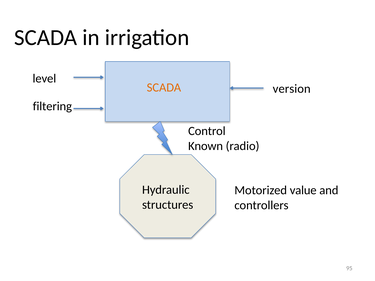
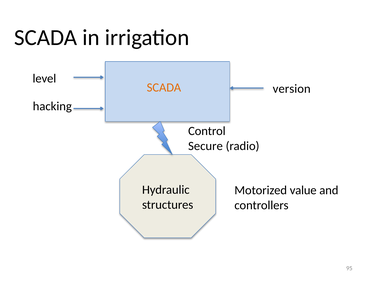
filtering: filtering -> hacking (52, 106)
Known: Known -> Secure (205, 146)
